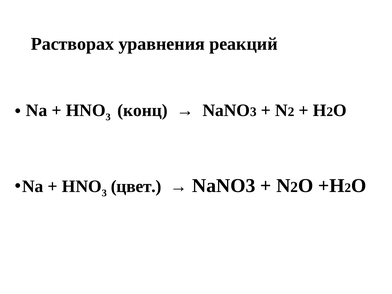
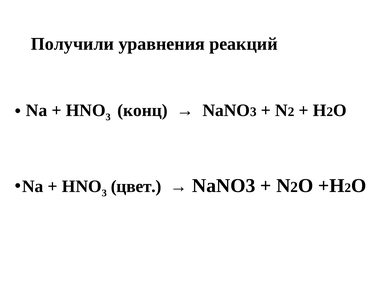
Растворах: Растворах -> Получили (72, 44)
